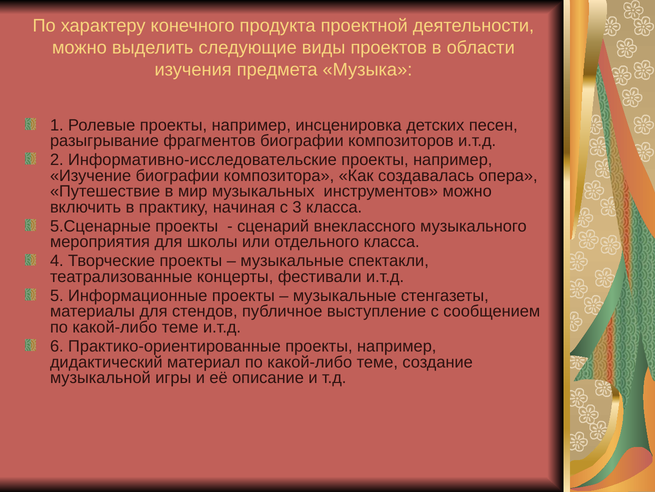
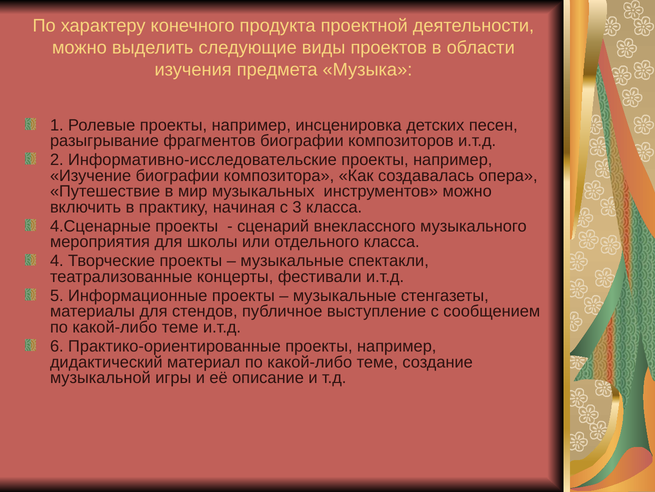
5.Сценарные: 5.Сценарные -> 4.Сценарные (100, 226)
